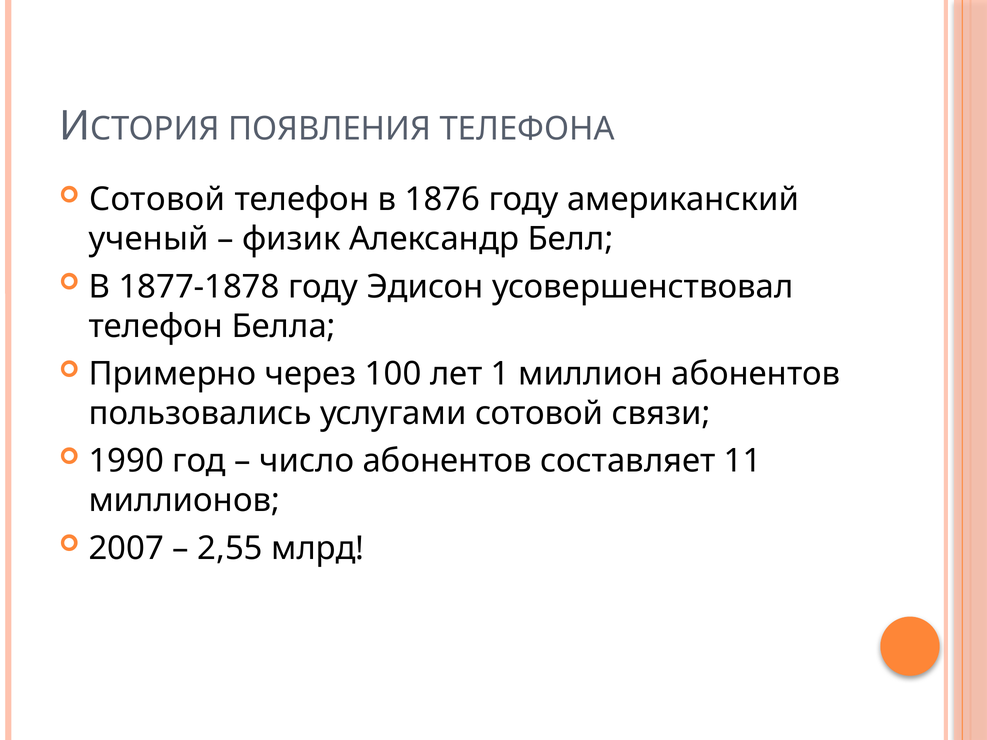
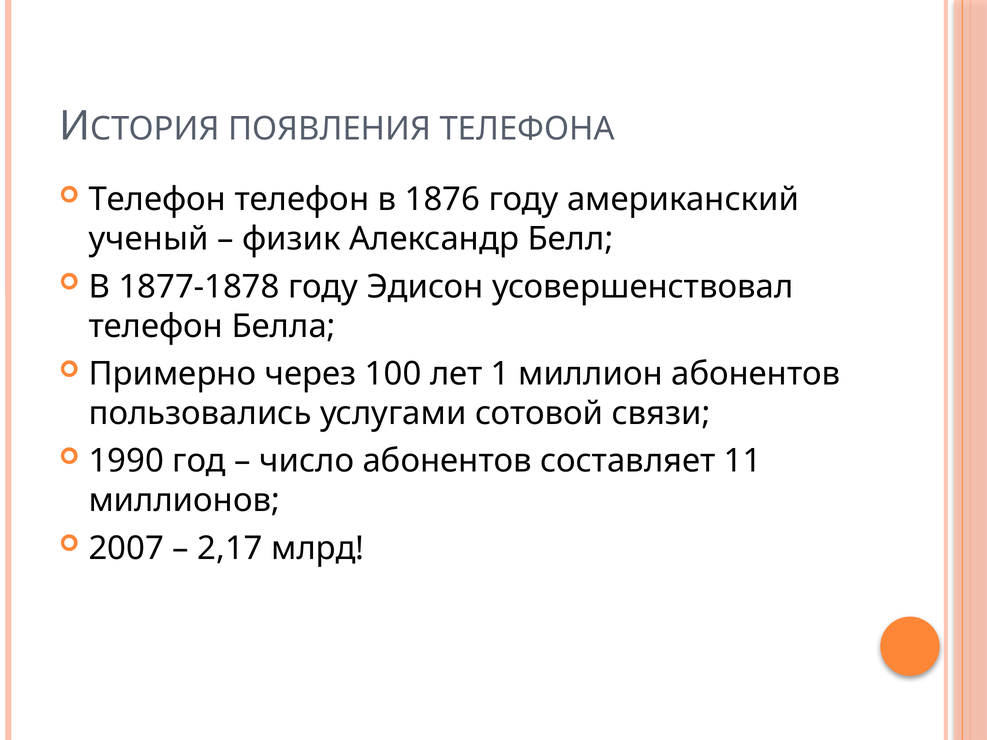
Сотовой: Сотовой -> Телефон (157, 200)
2,55: 2,55 -> 2,17 (230, 548)
